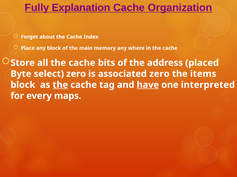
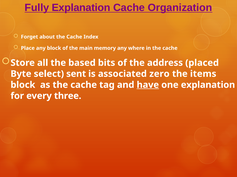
all the cache: cache -> based (82, 63)
select zero: zero -> sent (76, 74)
the underline: present -> none (60, 85)
one interpreted: interpreted -> explanation (208, 85)
maps: maps -> three (68, 96)
